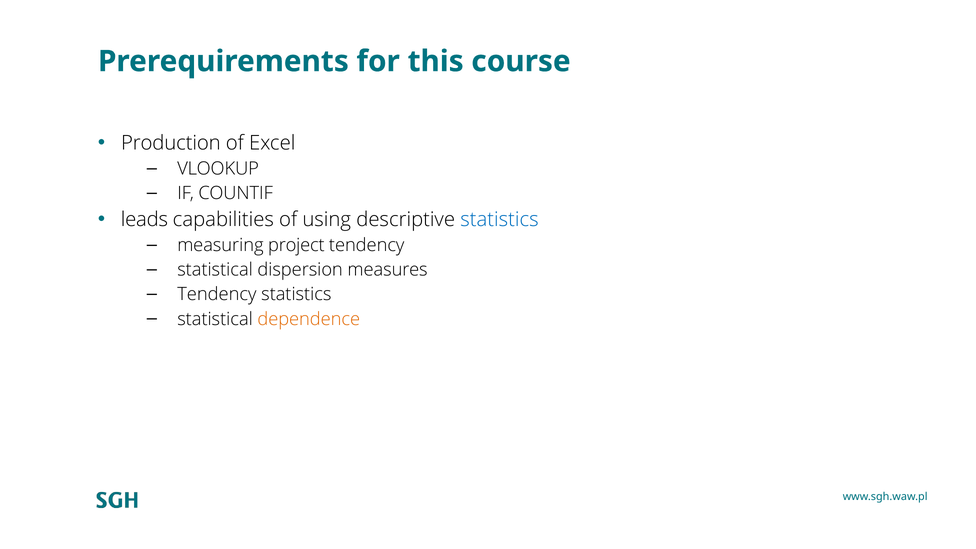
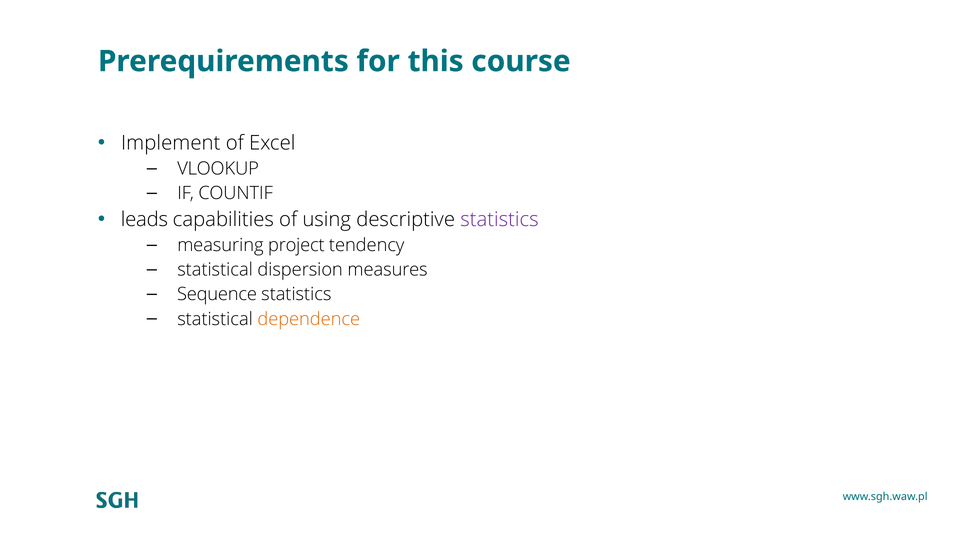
Production: Production -> Implement (171, 143)
statistics colour: blue -> purple (499, 220)
Tendency: Tendency -> Sequence (217, 294)
